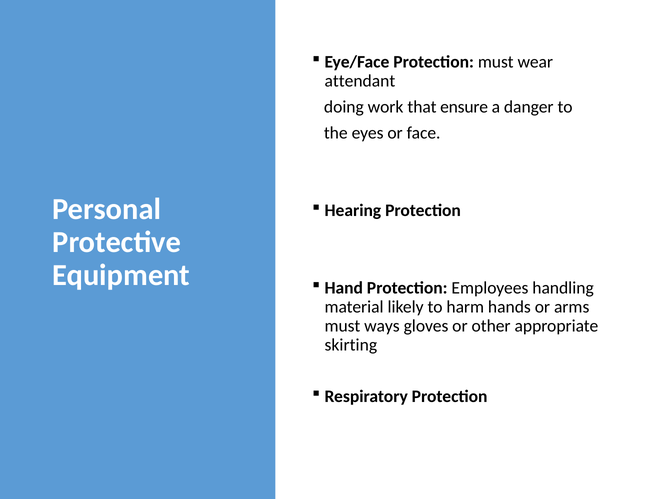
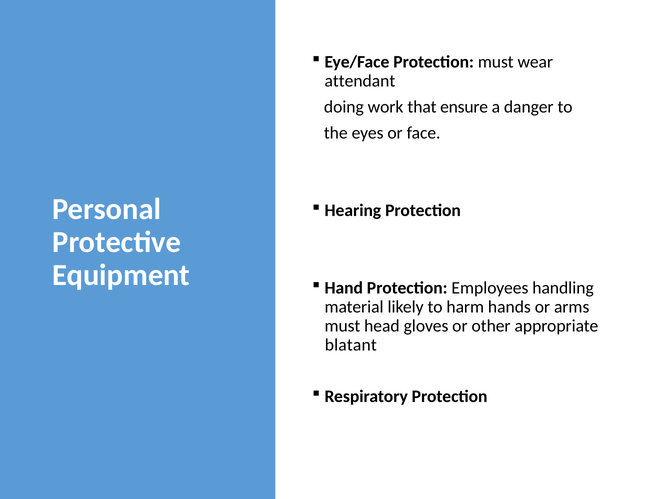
ways: ways -> head (382, 326)
skirting: skirting -> blatant (351, 345)
